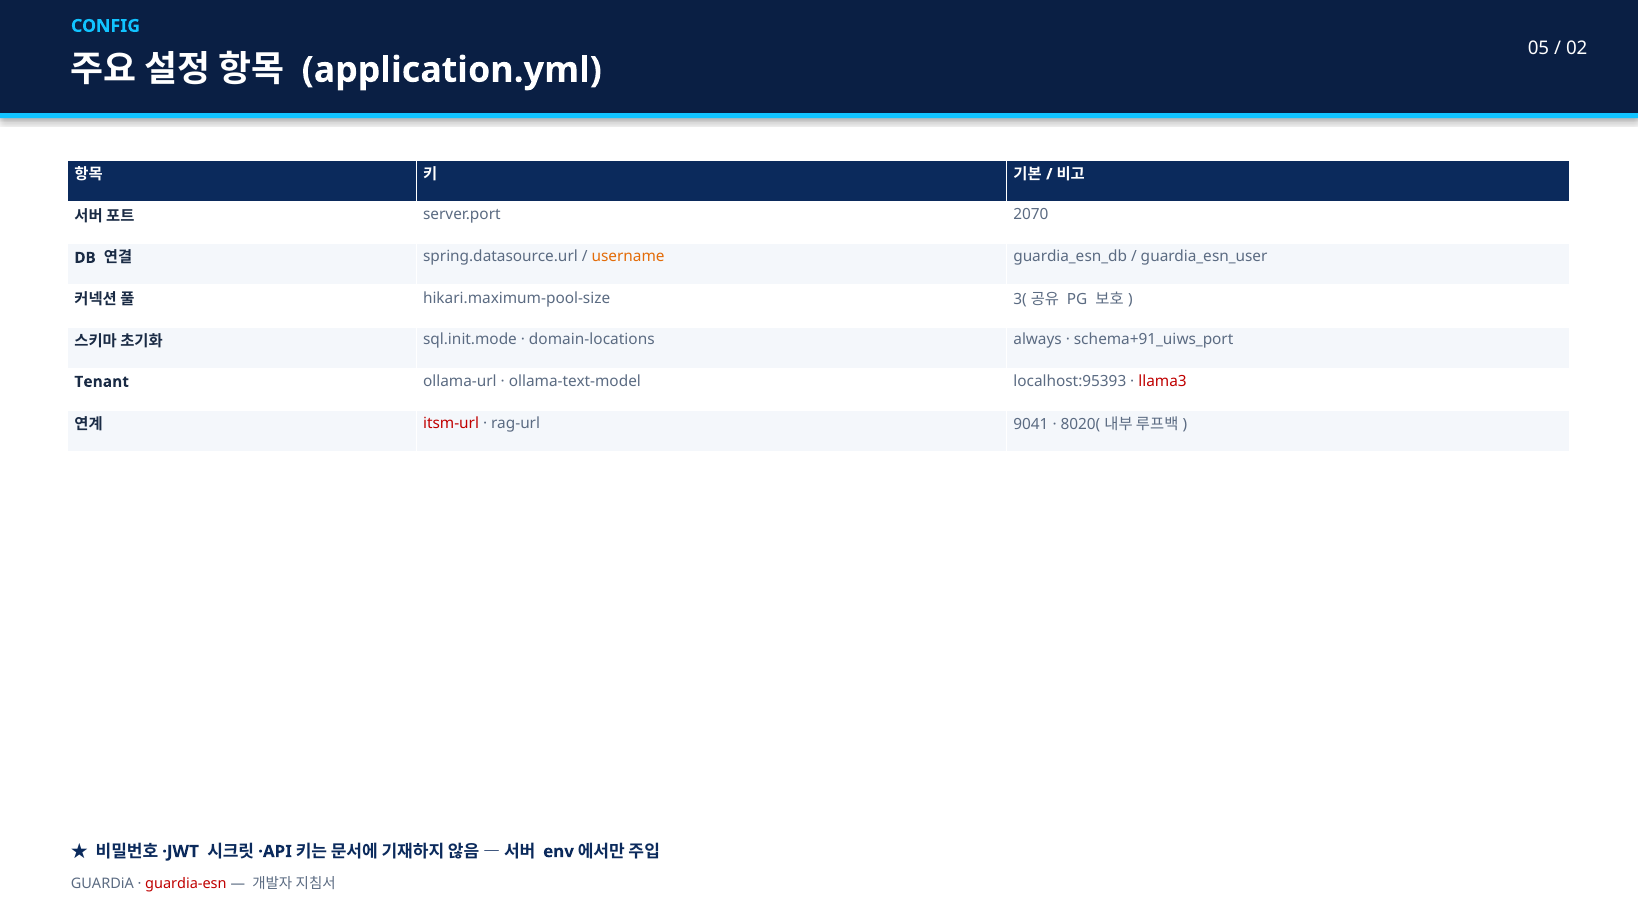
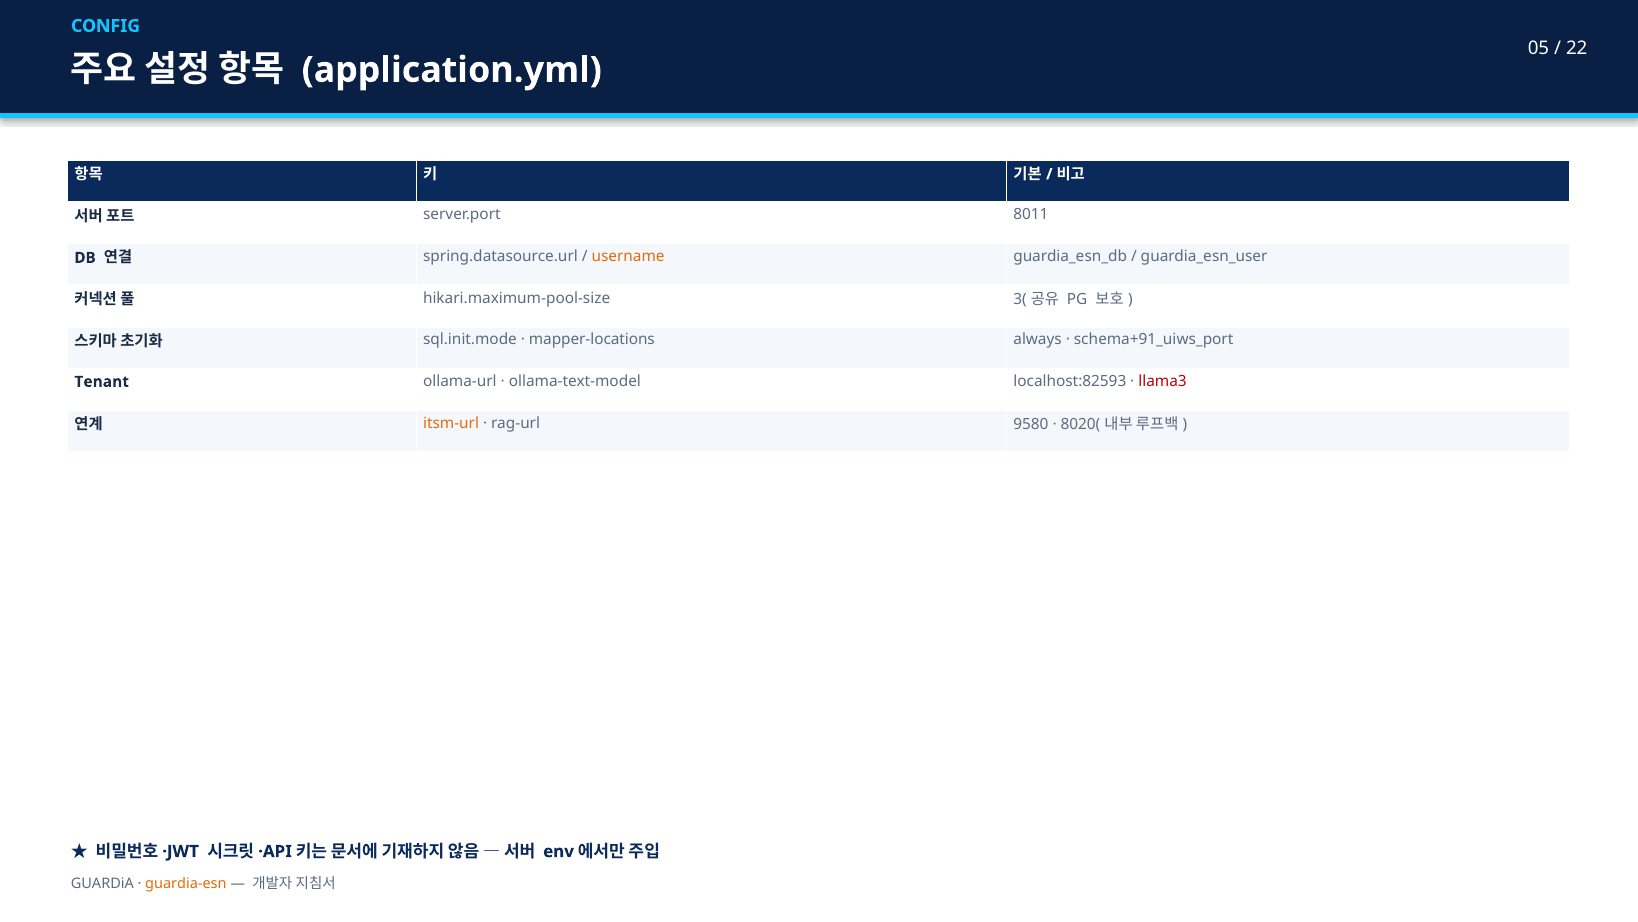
02: 02 -> 22 (1577, 49)
2070: 2070 -> 8011 (1031, 214)
domain-locations: domain-locations -> mapper-locations (592, 340)
localhost:95393: localhost:95393 -> localhost:82593 (1070, 381)
itsm-url colour: red -> orange (451, 423)
9041: 9041 -> 9580 (1031, 425)
guardia-esn colour: red -> orange (186, 884)
